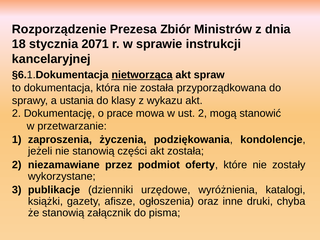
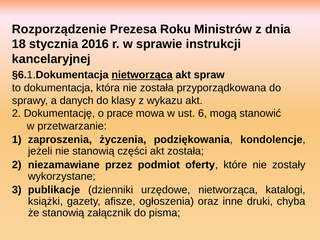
Zbiór: Zbiór -> Roku (176, 29)
2071: 2071 -> 2016 (95, 44)
ustania: ustania -> danych (77, 101)
ust 2: 2 -> 6 (202, 113)
urzędowe wyróżnienia: wyróżnienia -> nietworząca (228, 190)
